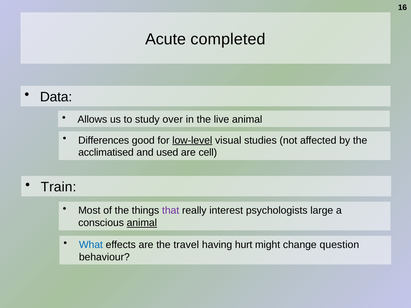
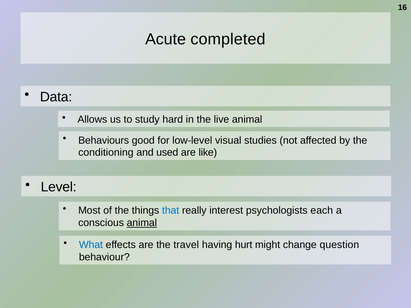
over: over -> hard (173, 120)
Differences: Differences -> Behaviours (104, 140)
low-level underline: present -> none (192, 140)
acclimatised: acclimatised -> conditioning (106, 153)
cell: cell -> like (208, 153)
Train: Train -> Level (59, 187)
that colour: purple -> blue (171, 211)
large: large -> each (322, 211)
